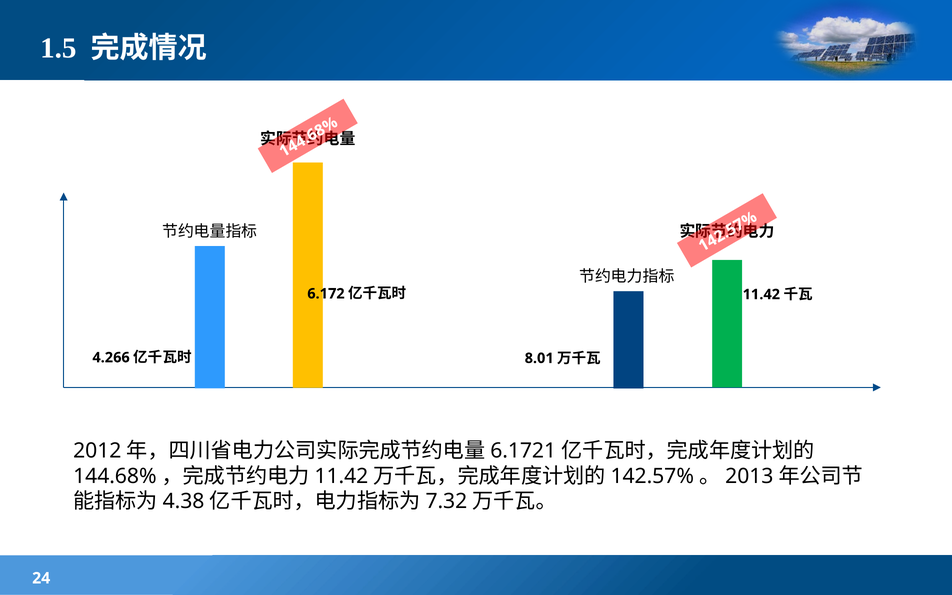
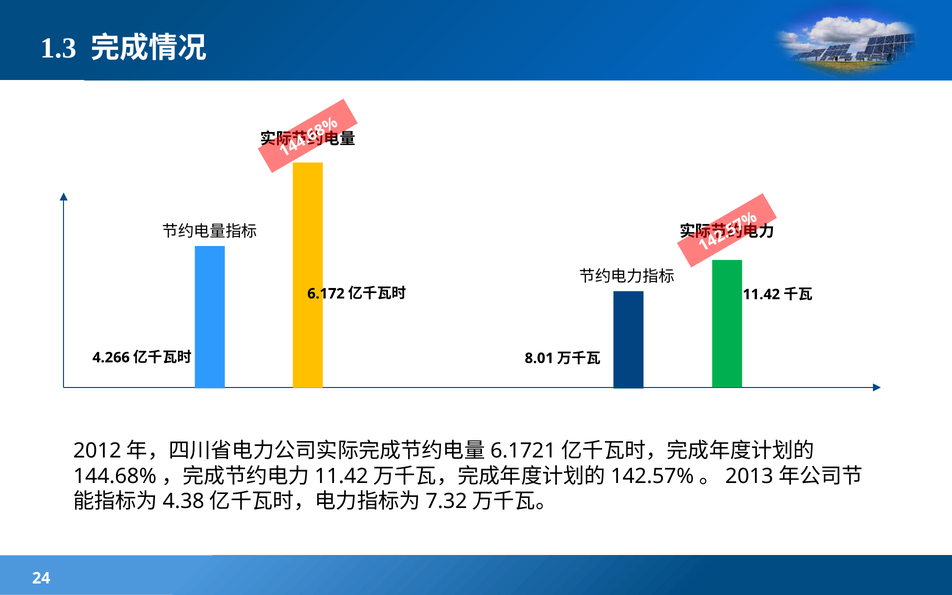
1.5: 1.5 -> 1.3 (58, 48)
